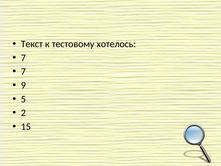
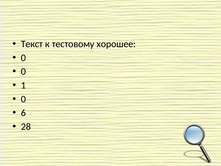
хотелось: хотелось -> хорошее (116, 44)
7: 7 -> 0 (23, 58)
7: 7 -> 0 (23, 71)
9: 9 -> 1 (23, 85)
5: 5 -> 0 (23, 99)
2: 2 -> 6 (23, 113)
15: 15 -> 28 (26, 126)
